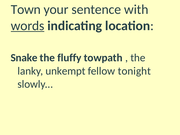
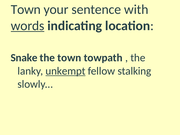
the fluffy: fluffy -> town (69, 58)
unkempt underline: none -> present (65, 71)
tonight: tonight -> stalking (134, 71)
